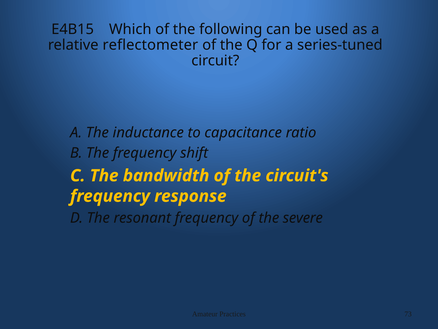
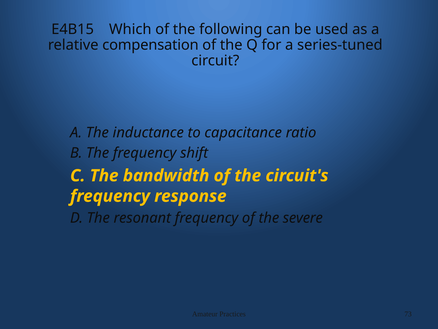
reflectometer: reflectometer -> compensation (150, 45)
